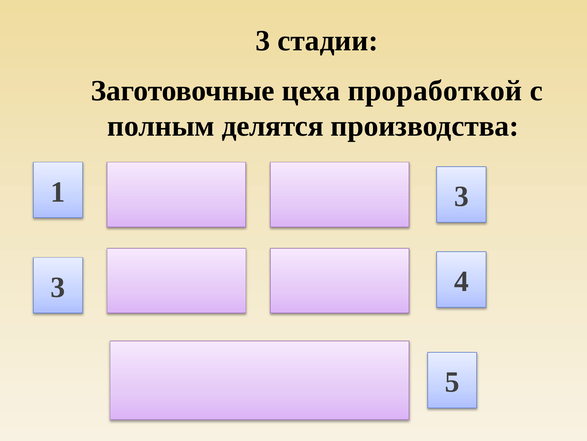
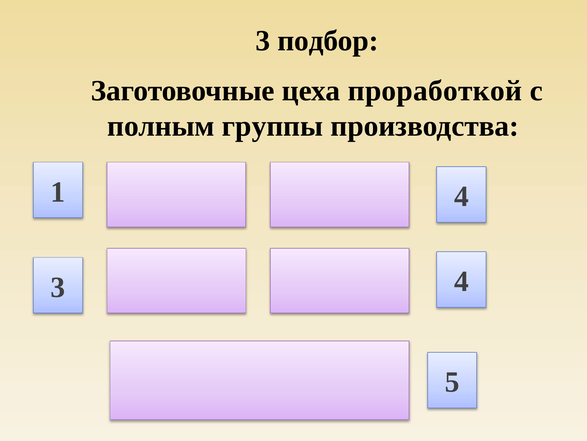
стадии: стадии -> подбор (328, 41)
делятся: делятся -> группы (273, 126)
1 3: 3 -> 4 (461, 196)
